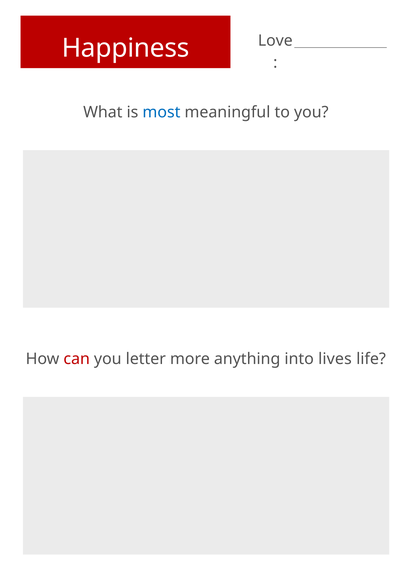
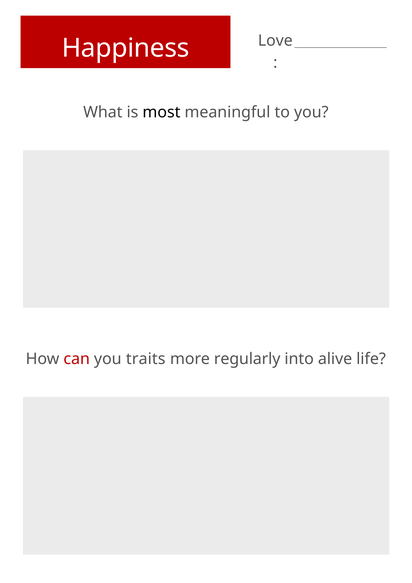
most colour: blue -> black (161, 112)
letter: letter -> traits (146, 359)
anything: anything -> regularly (247, 359)
lives: lives -> alive (335, 359)
